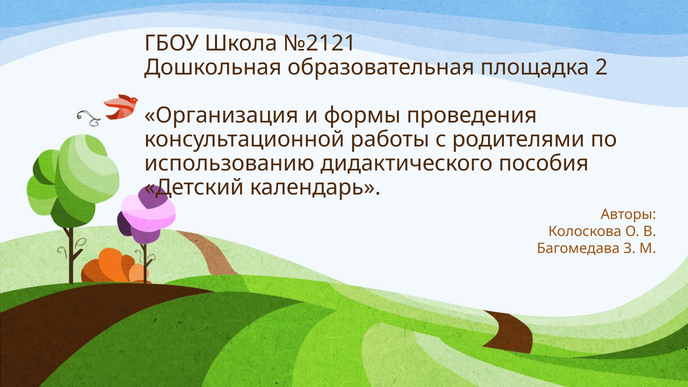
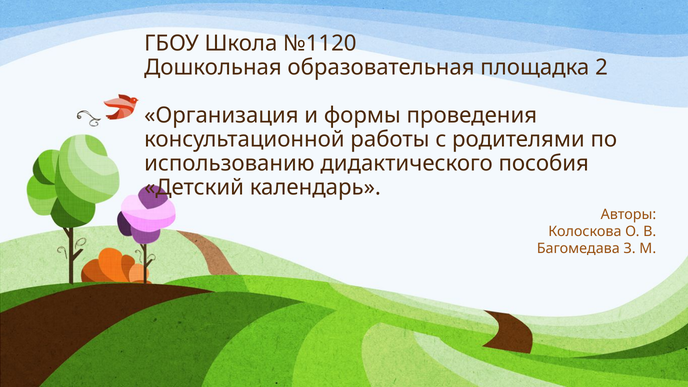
№2121: №2121 -> №1120 (320, 43)
